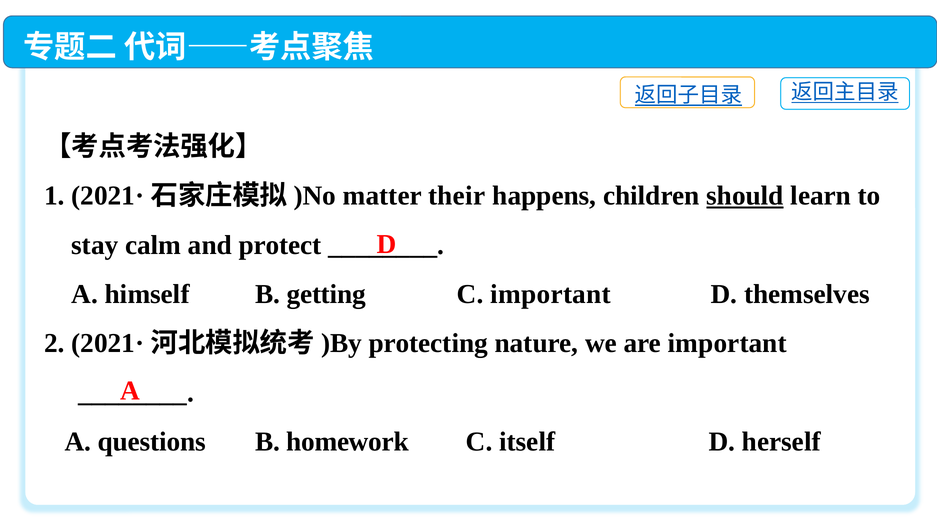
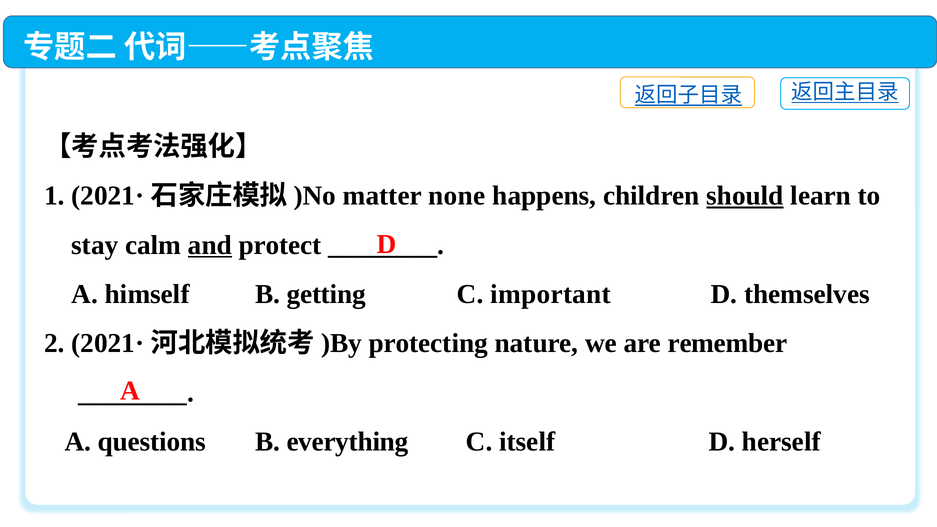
their: their -> none (457, 196)
and underline: none -> present (210, 245)
are important: important -> remember (728, 343)
homework: homework -> everything (347, 442)
